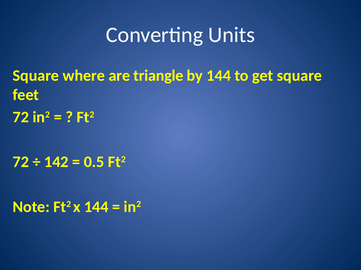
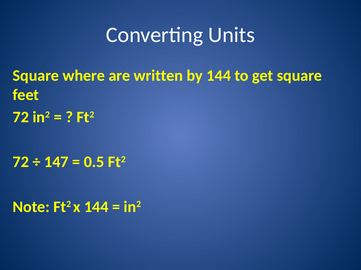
triangle: triangle -> written (158, 76)
142: 142 -> 147 (56, 162)
